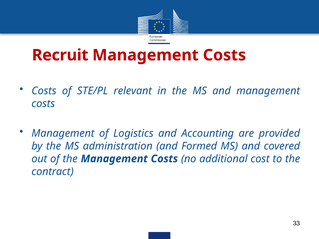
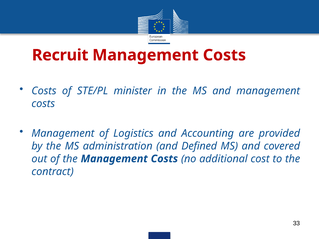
relevant: relevant -> minister (133, 91)
Formed: Formed -> Defined (199, 146)
